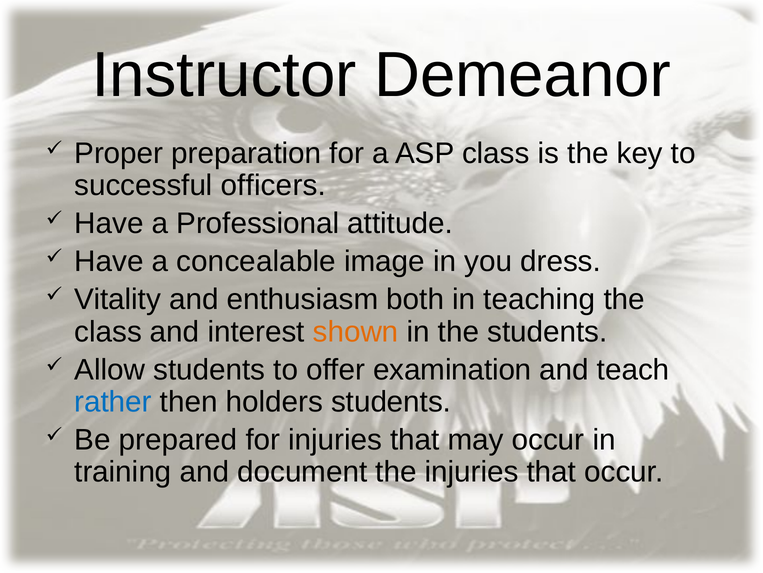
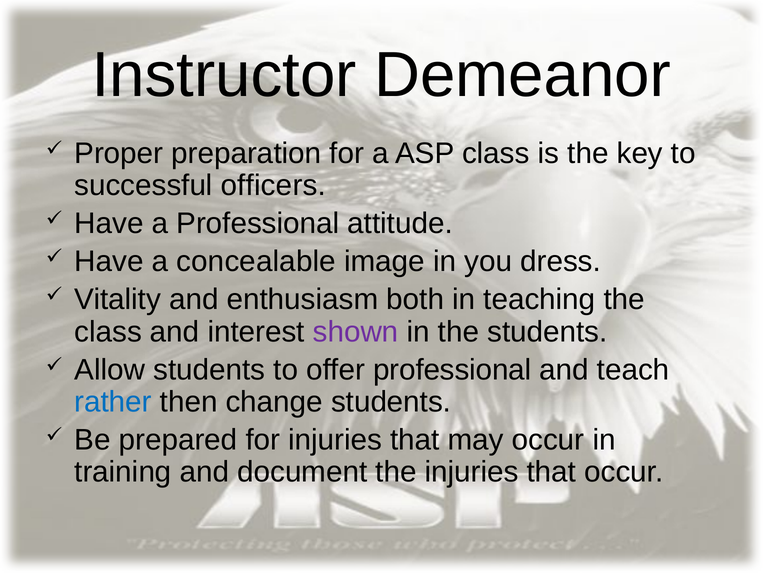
shown colour: orange -> purple (356, 331)
offer examination: examination -> professional (452, 369)
holders: holders -> change (274, 401)
